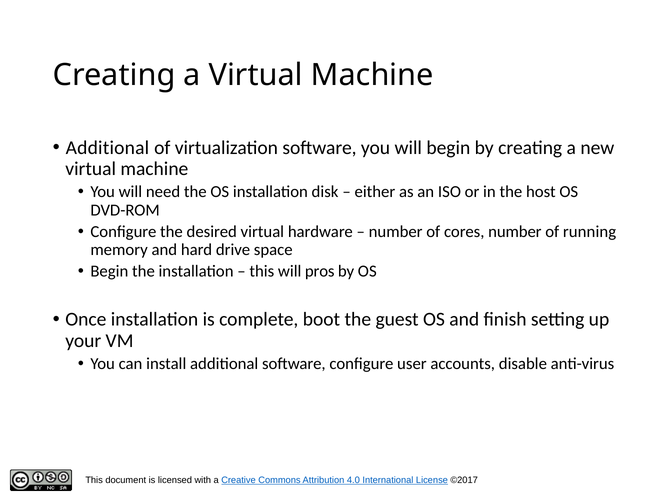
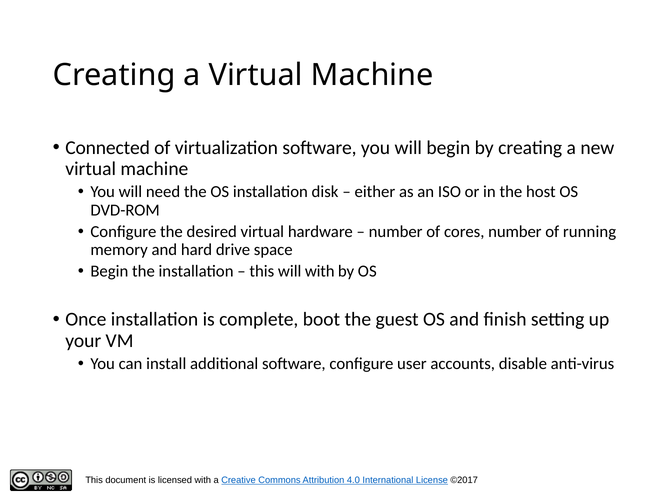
Additional: Additional -> Connected (108, 148)
will pros: pros -> with (320, 271)
